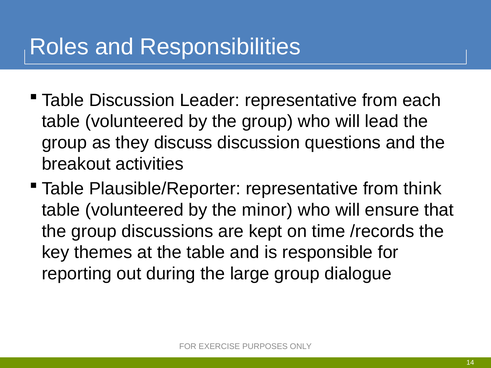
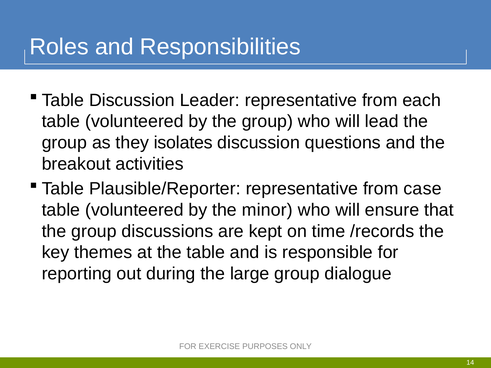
discuss: discuss -> isolates (183, 143)
think: think -> case (423, 189)
